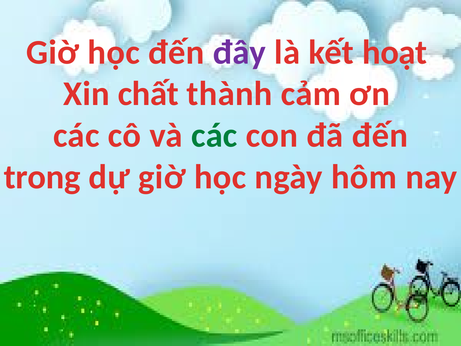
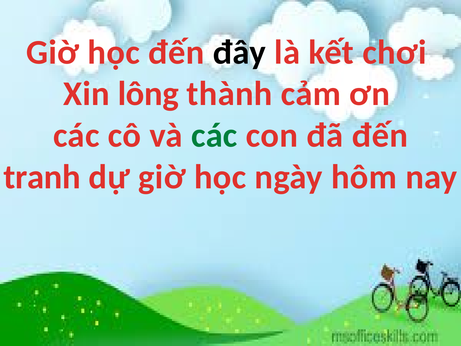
đây colour: purple -> black (239, 52)
hoạt: hoạt -> chơi (394, 52)
chất: chất -> lông (148, 94)
trong: trong -> tranh (42, 177)
